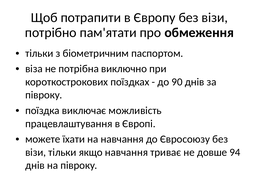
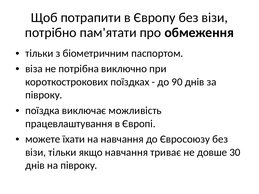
94: 94 -> 30 (235, 152)
